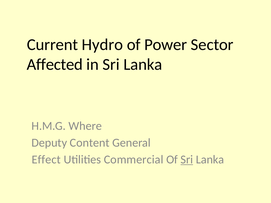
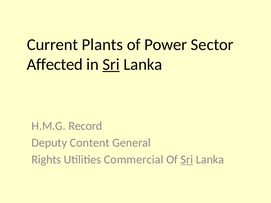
Hydro: Hydro -> Plants (102, 45)
Sri underline: none -> present (111, 65)
Where: Where -> Record (85, 126)
Effect: Effect -> Rights (46, 160)
